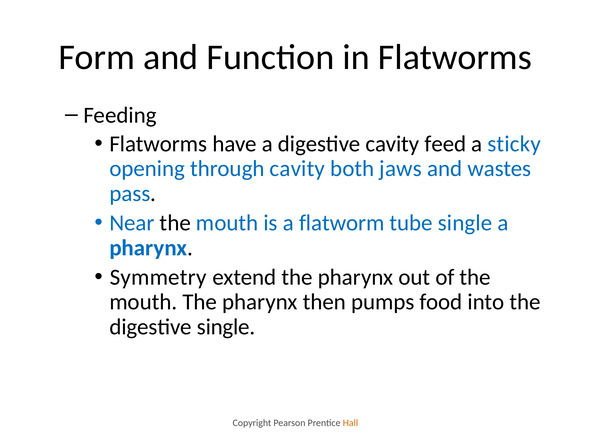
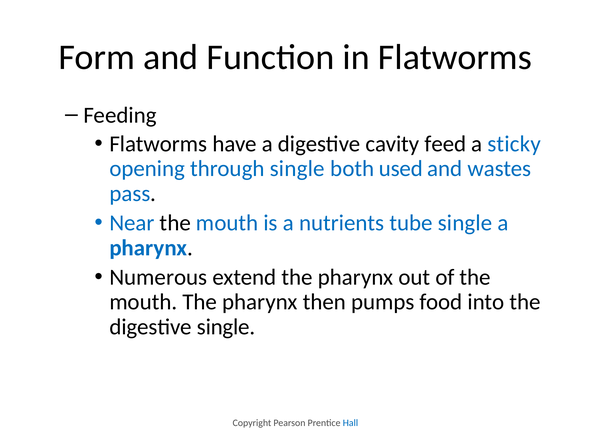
through cavity: cavity -> single (297, 169)
jaws: jaws -> used (401, 169)
flatworm: flatworm -> nutrients (342, 223)
Symmetry: Symmetry -> Numerous (158, 277)
Hall colour: orange -> blue (350, 423)
